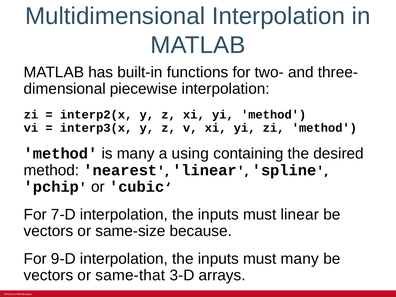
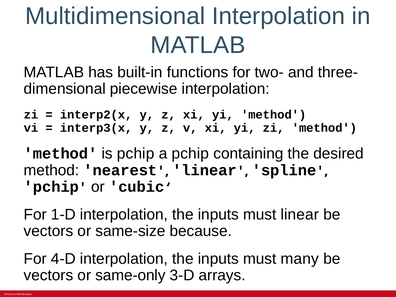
is many: many -> pchip (136, 154)
a using: using -> pchip (190, 154)
7-D: 7-D -> 1-D (63, 214)
9-D: 9-D -> 4-D (63, 259)
same-that: same-that -> same-only (130, 275)
